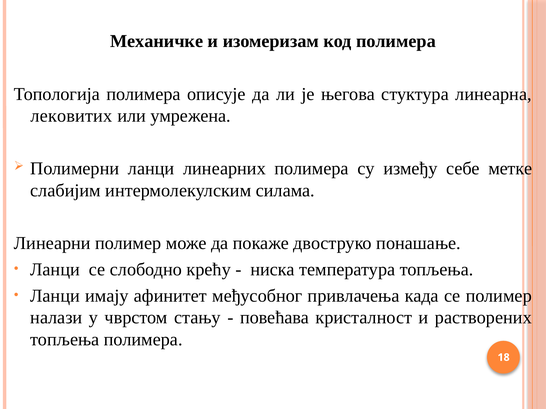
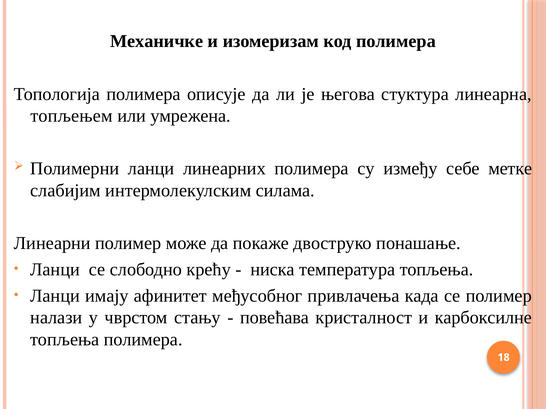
лековитих: лековитих -> топљењем (71, 116)
растворених: растворених -> карбоксилне (483, 318)
